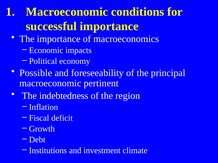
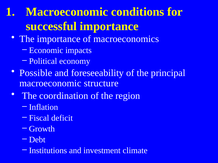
pertinent: pertinent -> structure (101, 84)
indebtedness: indebtedness -> coordination (64, 96)
